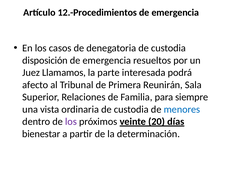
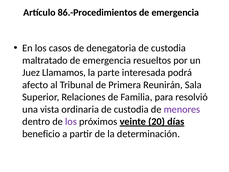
12.-Procedimientos: 12.-Procedimientos -> 86.-Procedimientos (97, 12)
disposición: disposición -> maltratado (45, 60)
siempre: siempre -> resolvió (192, 97)
menores colour: blue -> purple (182, 109)
bienestar: bienestar -> beneficio (41, 134)
